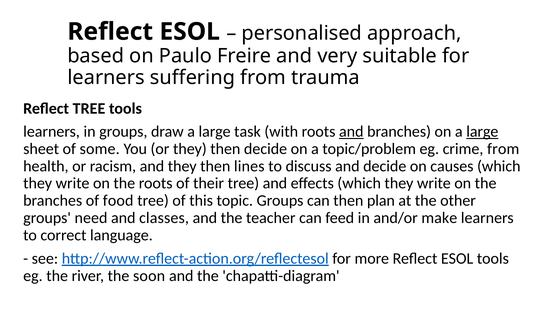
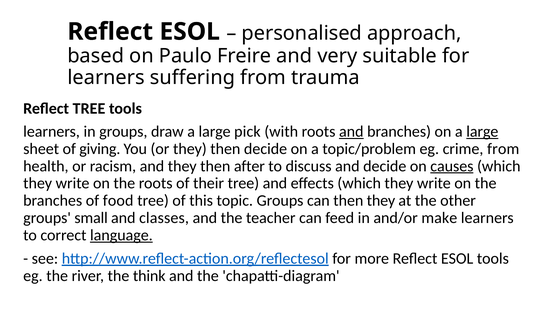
task: task -> pick (247, 131)
some: some -> giving (100, 149)
lines: lines -> after (249, 166)
causes underline: none -> present (452, 166)
then plan: plan -> they (381, 200)
need: need -> small (91, 218)
language underline: none -> present (121, 235)
soon: soon -> think (149, 276)
